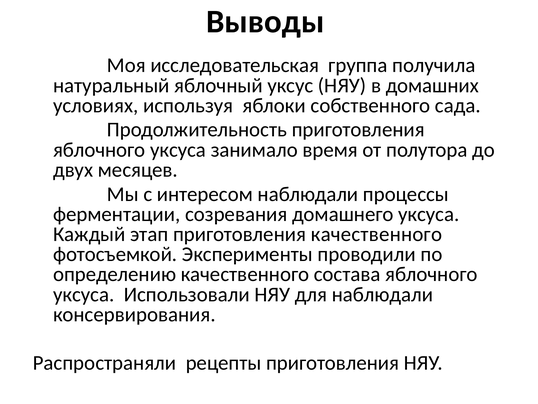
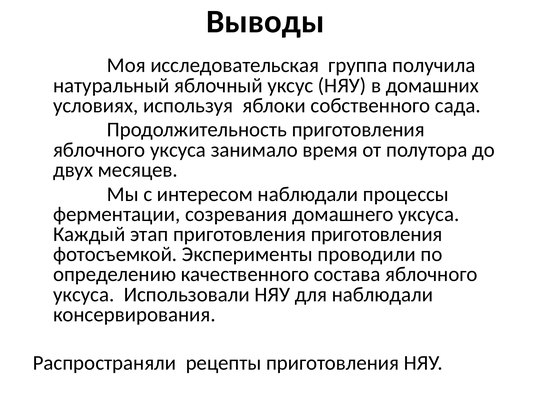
приготовления качественного: качественного -> приготовления (377, 234)
